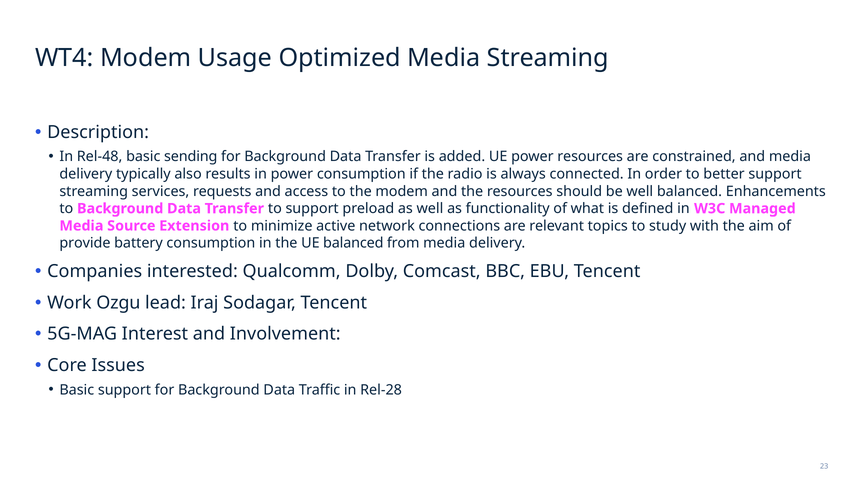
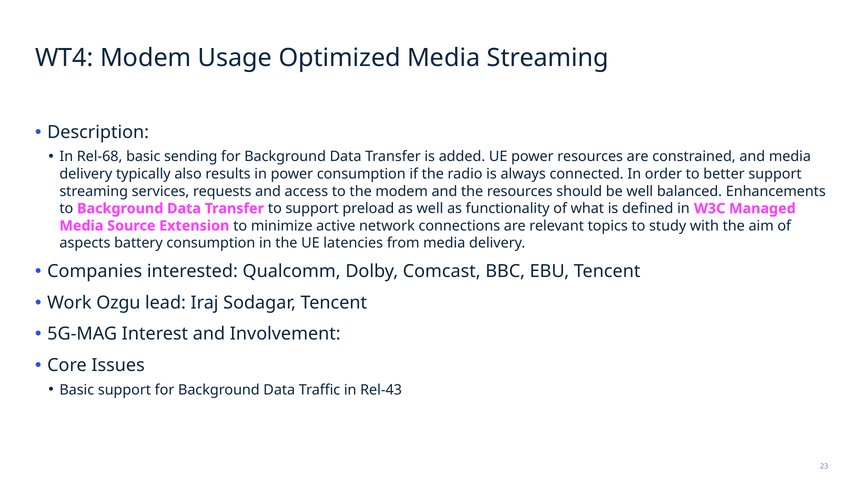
Rel-48: Rel-48 -> Rel-68 (100, 157)
provide: provide -> aspects (85, 243)
UE balanced: balanced -> latencies (353, 243)
Rel-28: Rel-28 -> Rel-43 (381, 390)
